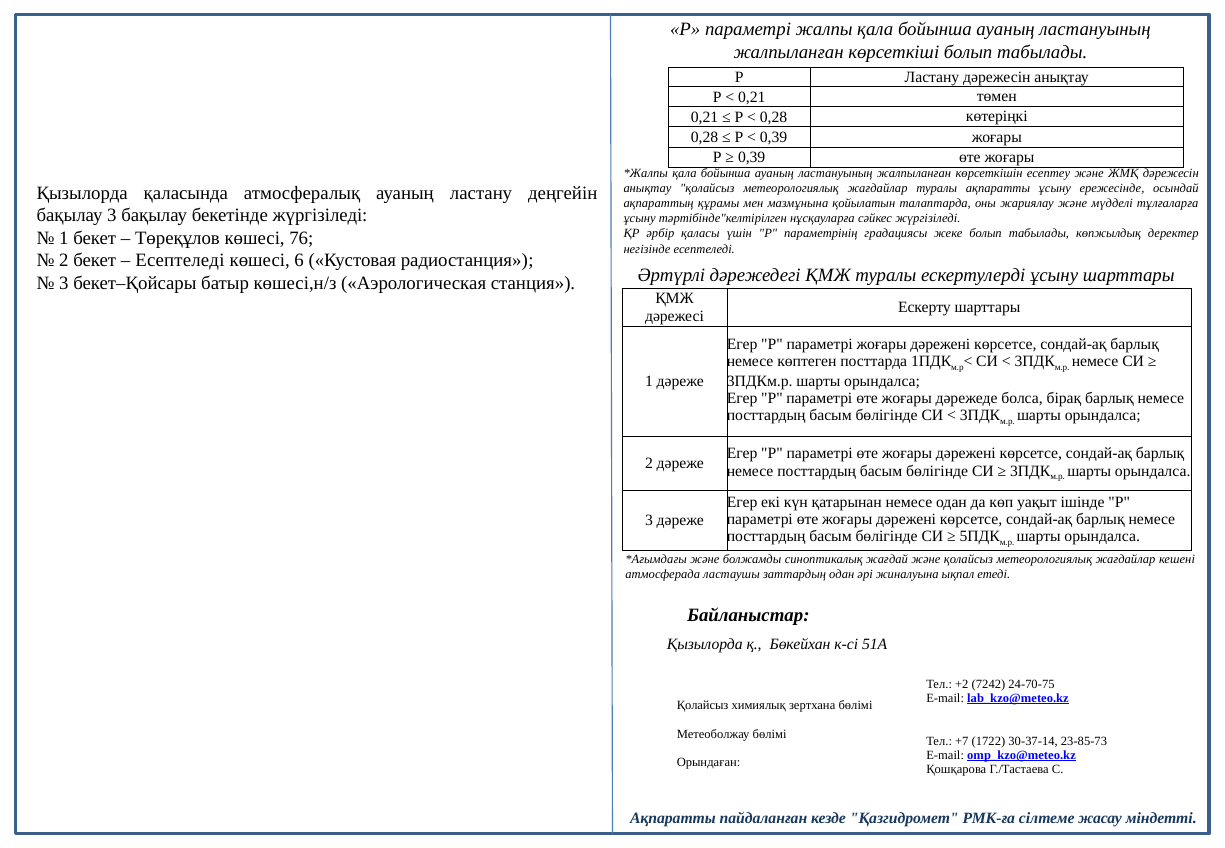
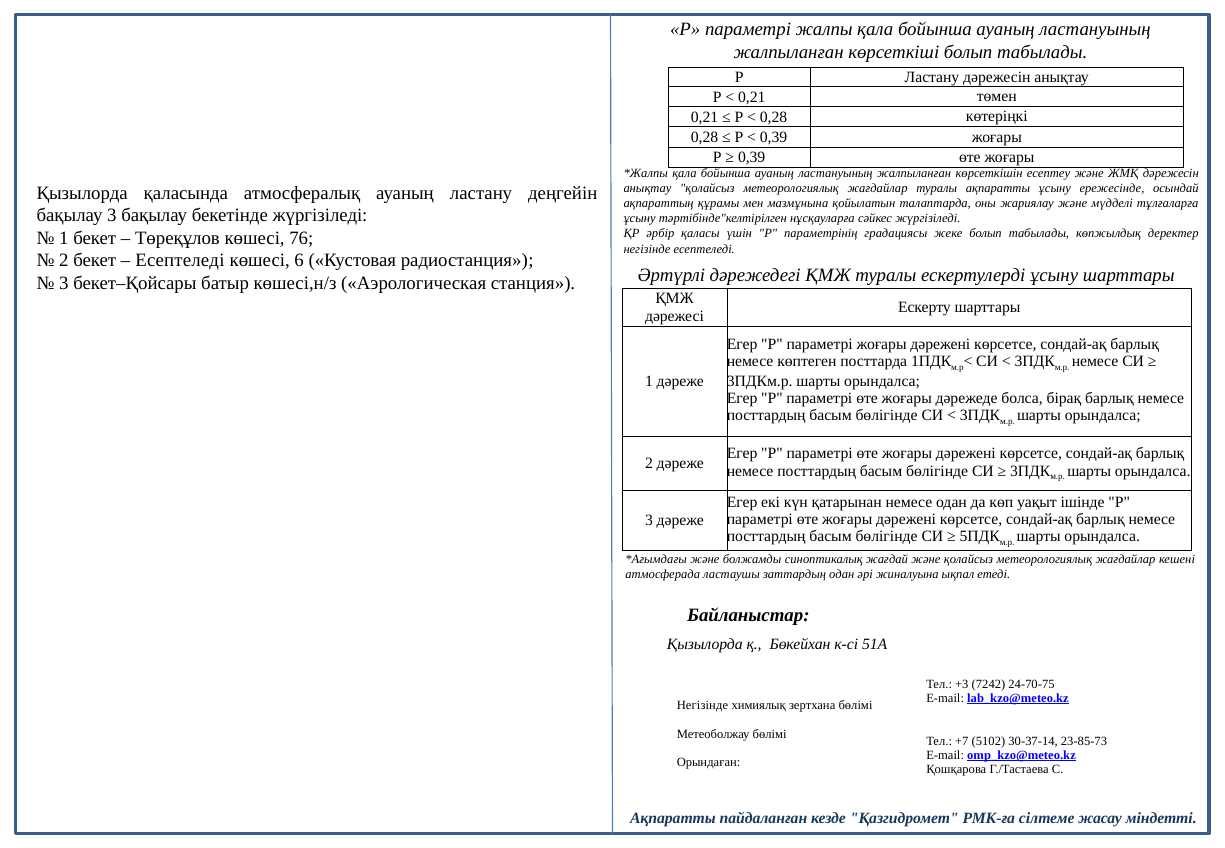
+2: +2 -> +3 (962, 684)
Қолайсыз: Қолайсыз -> Негізінде (702, 705)
1722: 1722 -> 5102 (988, 741)
